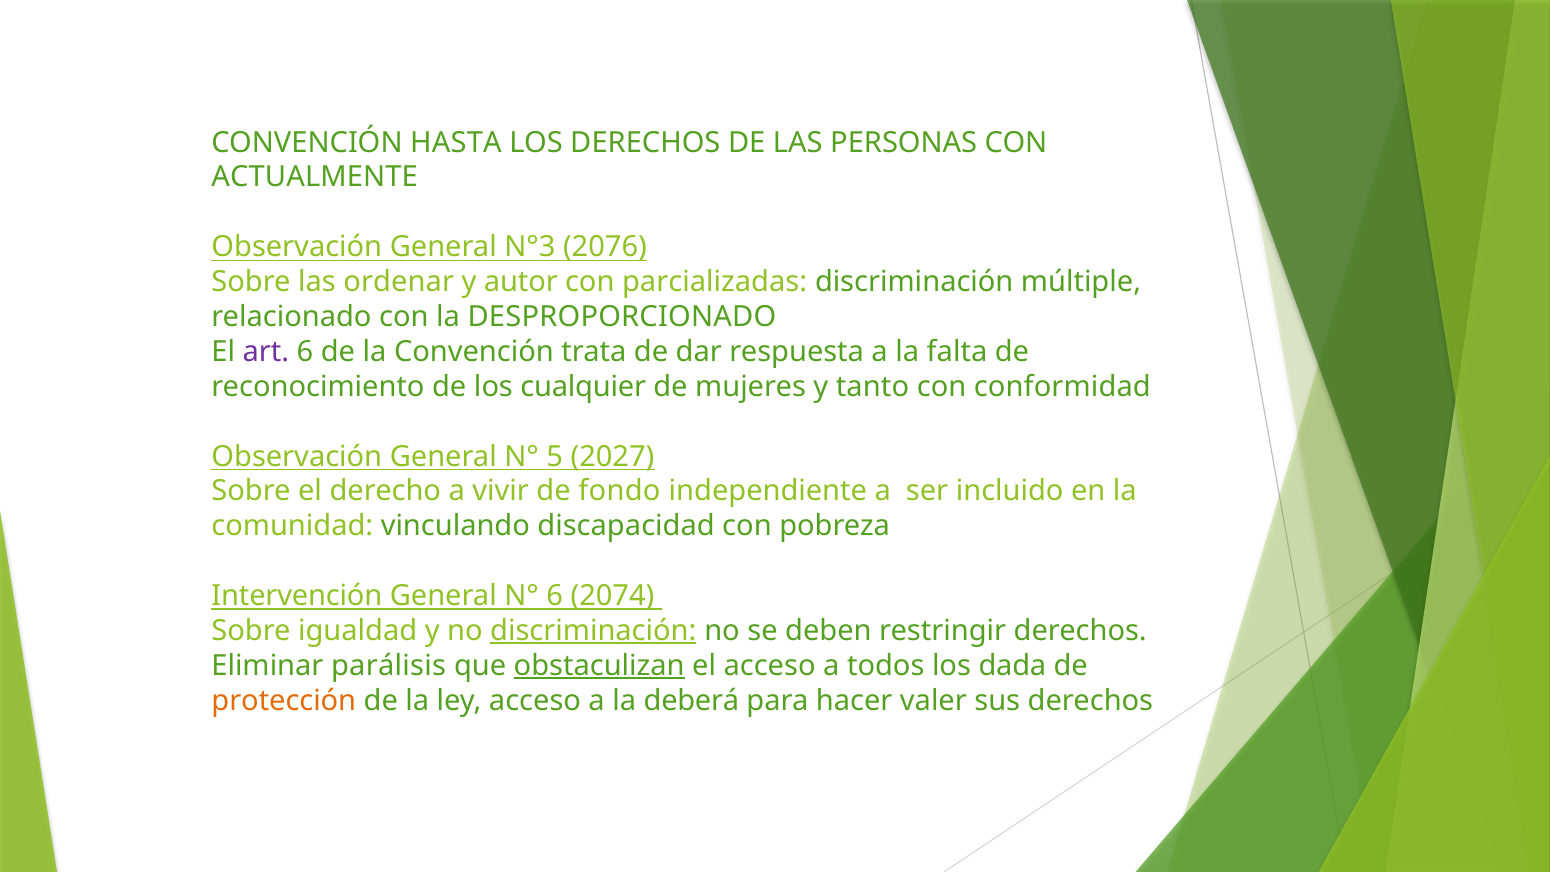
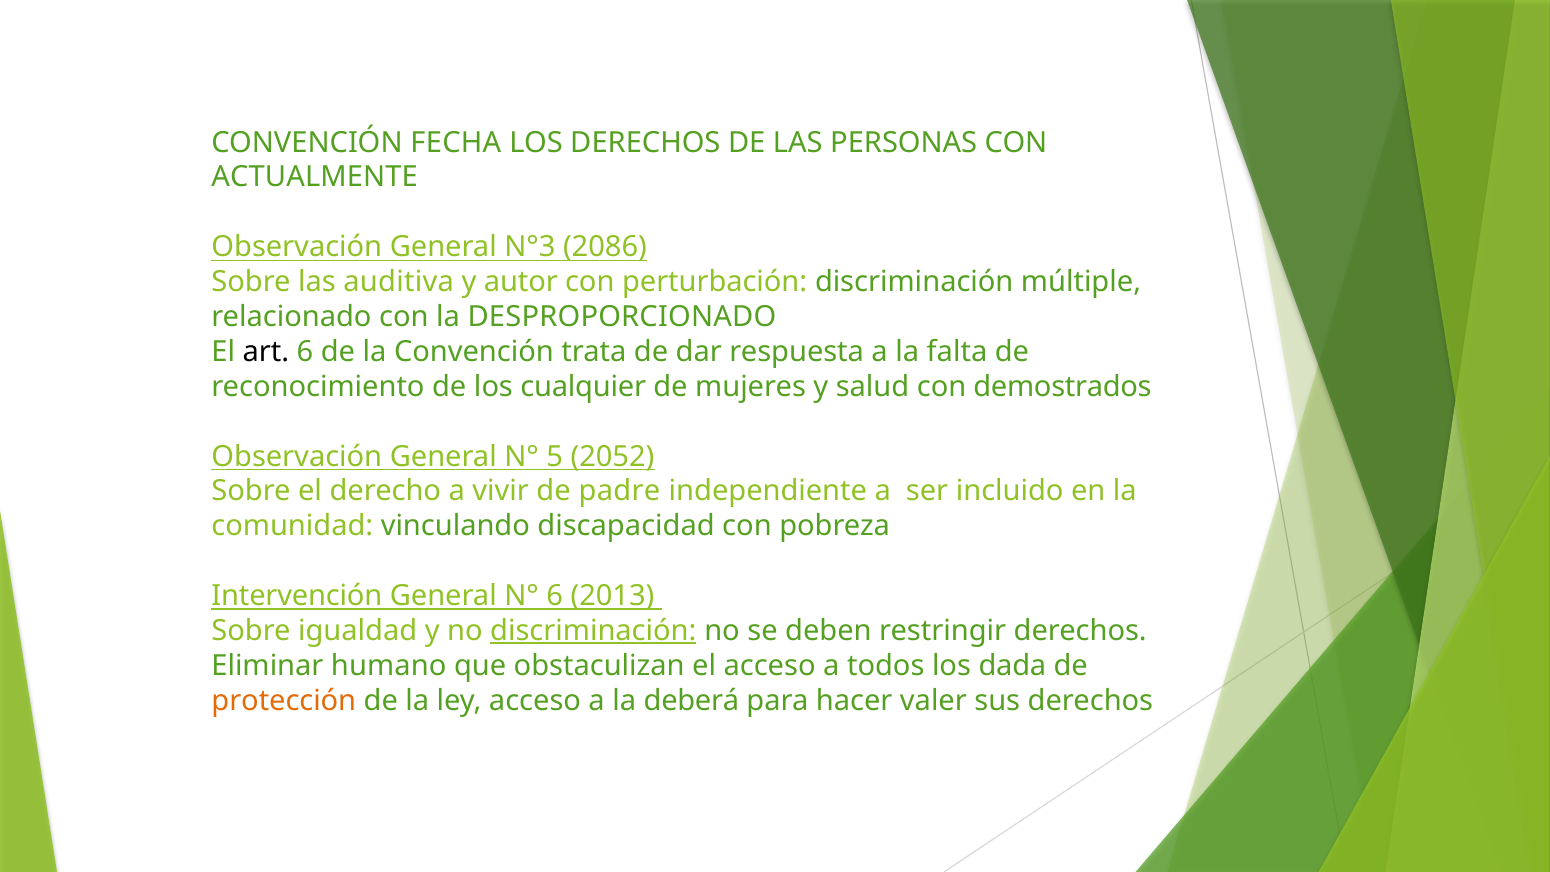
HASTA: HASTA -> FECHA (456, 142)
2076: 2076 -> 2086 (605, 247)
ordenar: ordenar -> auditiva (399, 282)
parcializadas: parcializadas -> perturbación (715, 282)
art colour: purple -> black (266, 352)
tanto: tanto -> salud (873, 387)
conformidad: conformidad -> demostrados (1063, 387)
2027: 2027 -> 2052 (613, 456)
fondo: fondo -> padre (619, 491)
2074: 2074 -> 2013 (613, 596)
parálisis: parálisis -> humano (389, 666)
obstaculizan underline: present -> none (599, 666)
